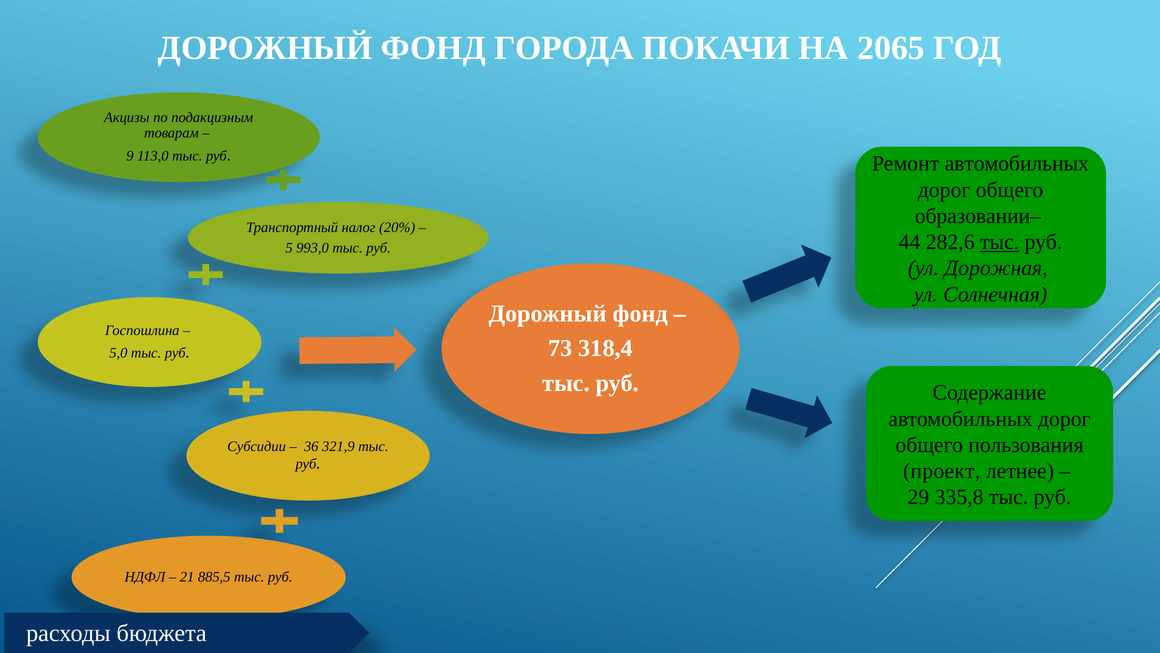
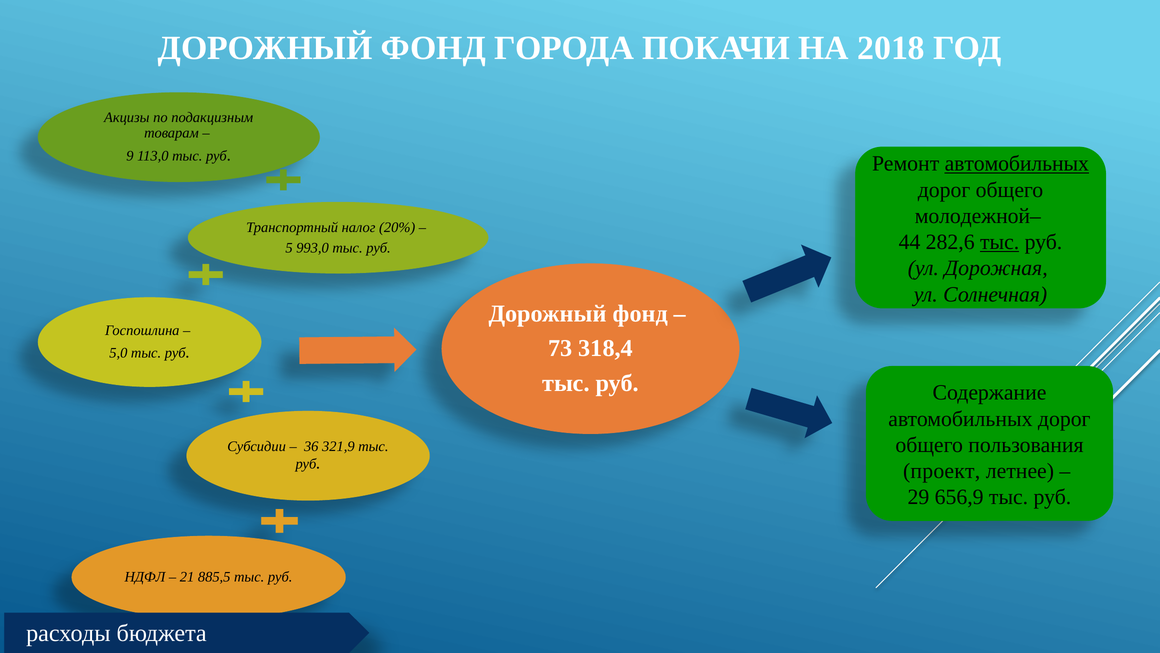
2065: 2065 -> 2018 (891, 48)
автомобильных underline: none -> present (1017, 164)
образовании–: образовании– -> молодежной– (978, 216)
335,8: 335,8 -> 656,9 (959, 497)
